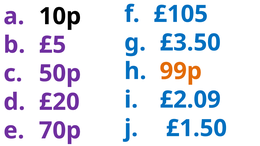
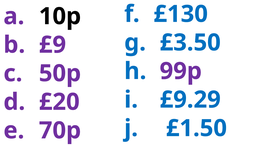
£105: £105 -> £130 (181, 14)
£5: £5 -> £9 (52, 45)
99p colour: orange -> purple (181, 71)
£2.09: £2.09 -> £9.29 (190, 100)
